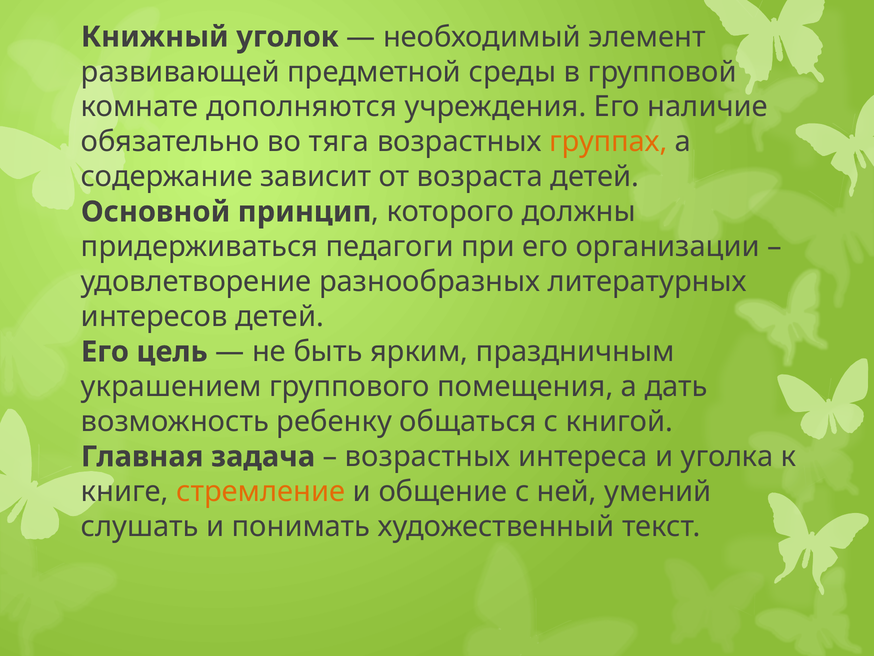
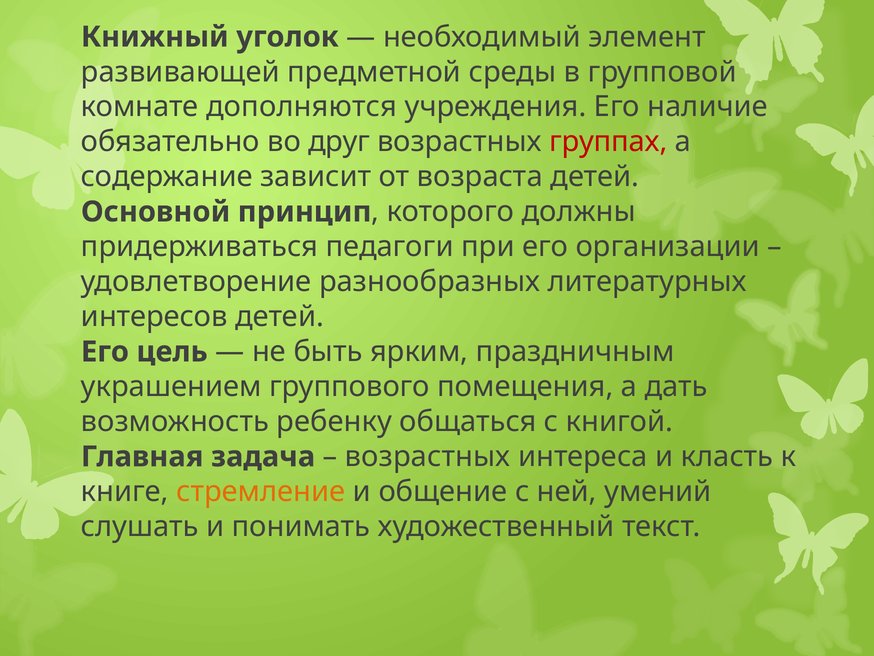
тяга: тяга -> друг (339, 142)
группах colour: orange -> red (608, 142)
уголка: уголка -> класть (727, 456)
